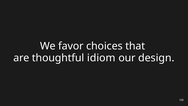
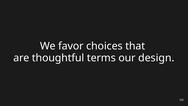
idiom: idiom -> terms (101, 58)
